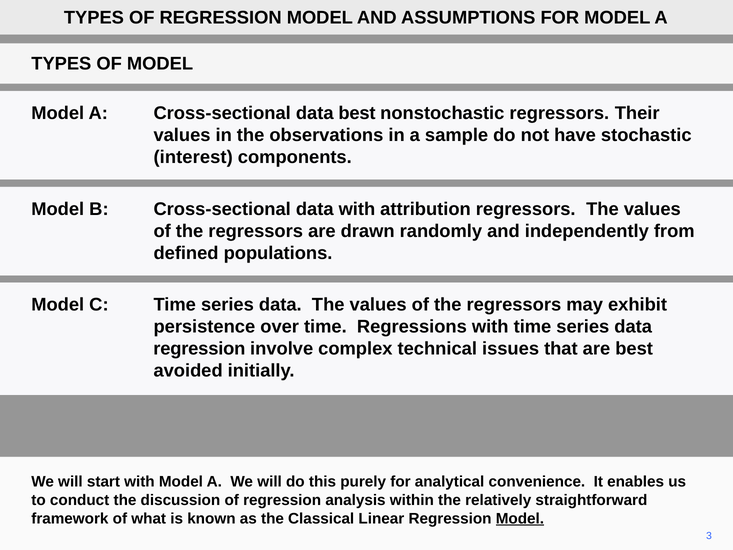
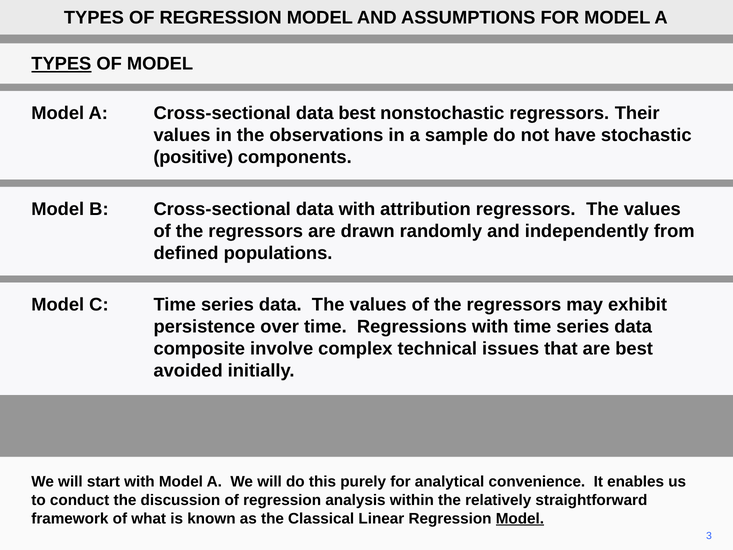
TYPES underline: none -> present (61, 64)
interest: interest -> positive (193, 157)
regression: regression -> composite (199, 349)
